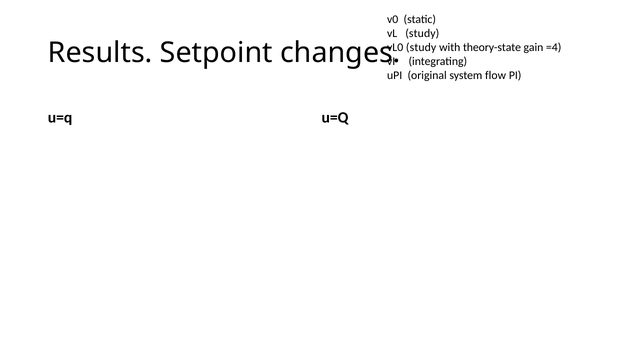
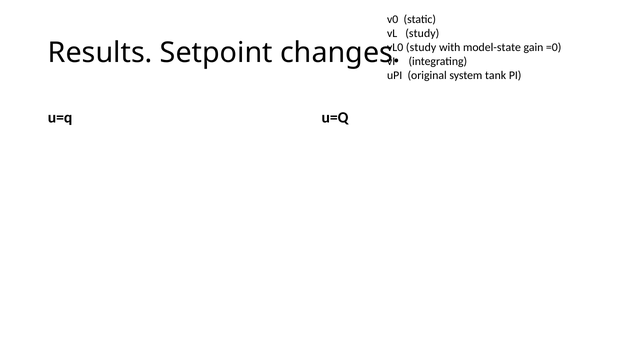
theory-state: theory-state -> model-state (492, 47)
=4: =4 -> =0 (554, 47)
flow: flow -> tank (496, 76)
